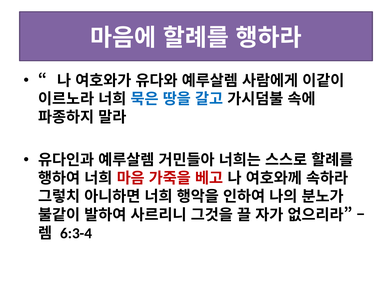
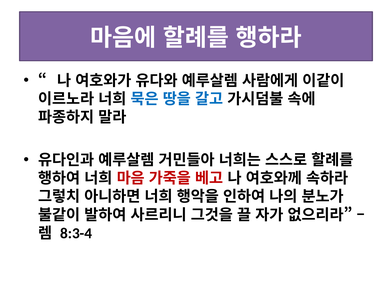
6:3-4: 6:3-4 -> 8:3-4 (76, 233)
